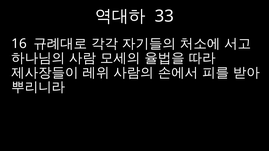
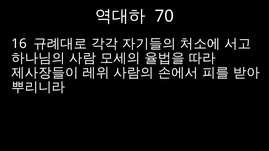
33: 33 -> 70 (164, 16)
